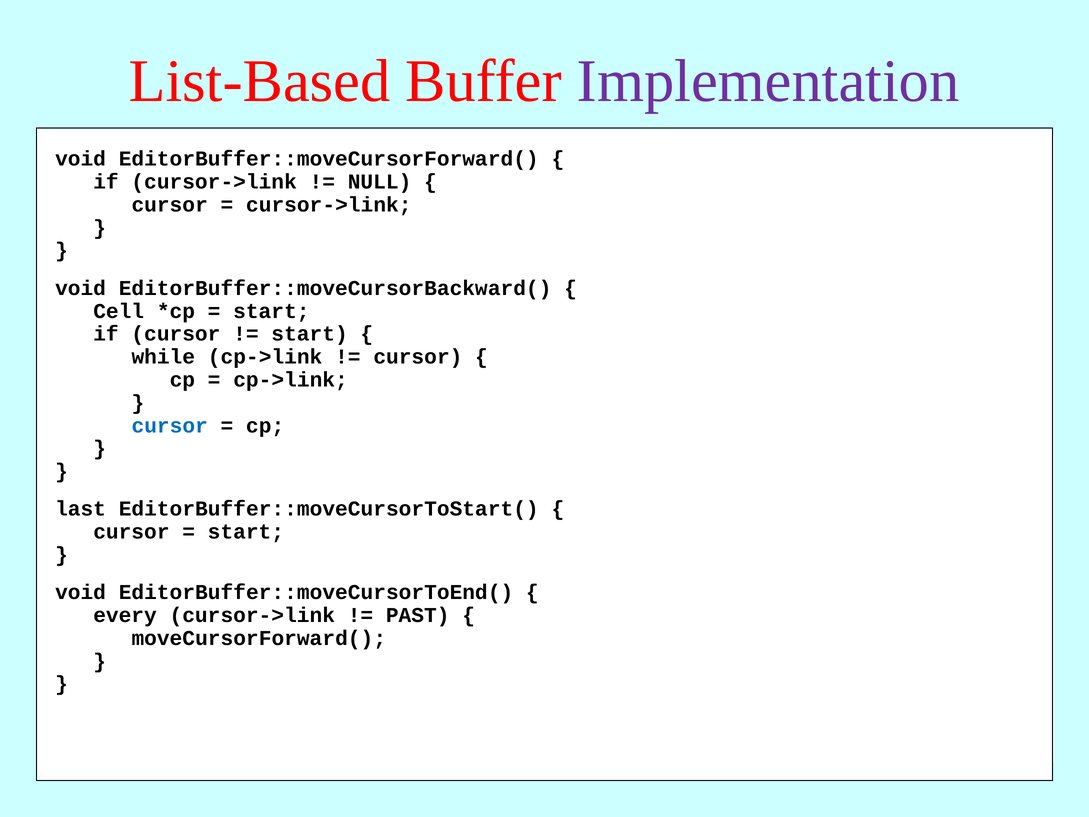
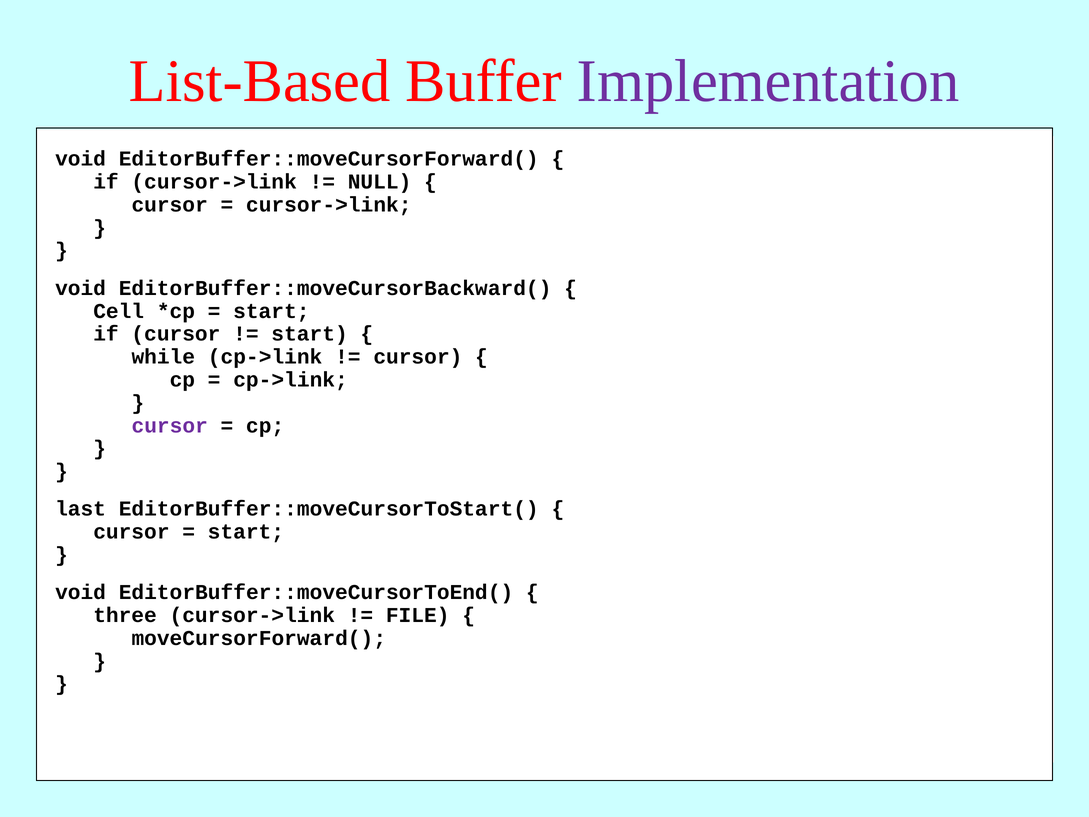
cursor colour: blue -> purple (170, 425)
every: every -> three (125, 615)
PAST: PAST -> FILE (418, 615)
